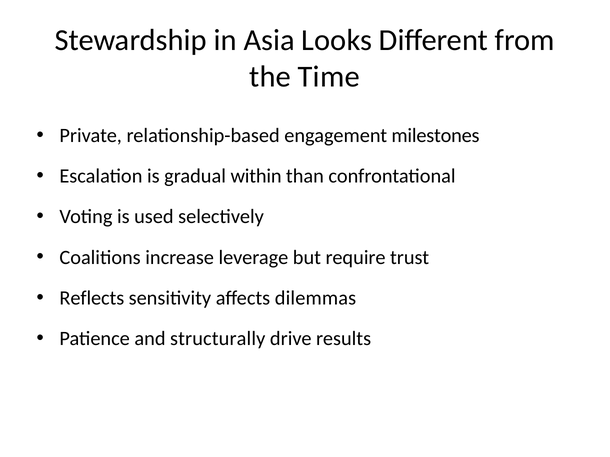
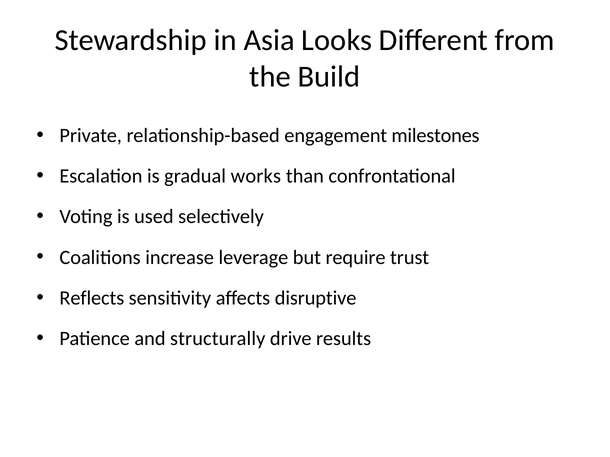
Time: Time -> Build (329, 77)
within: within -> works (256, 176)
dilemmas: dilemmas -> disruptive (316, 298)
